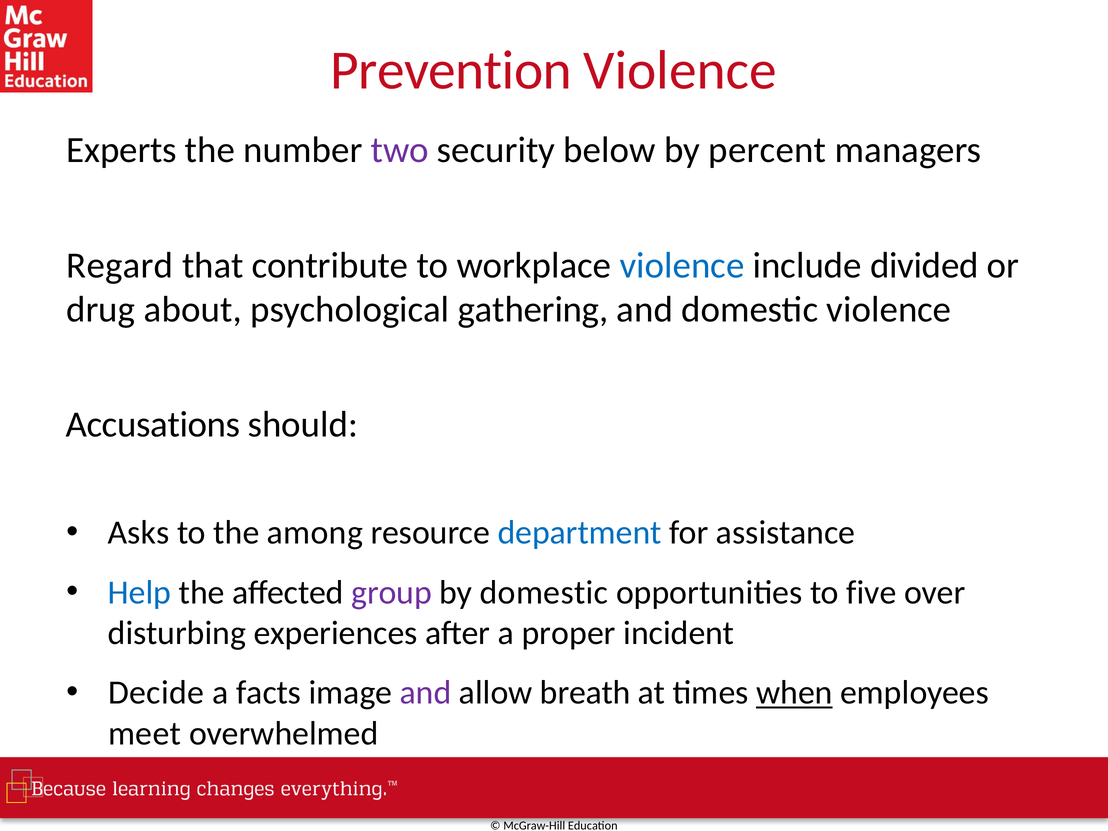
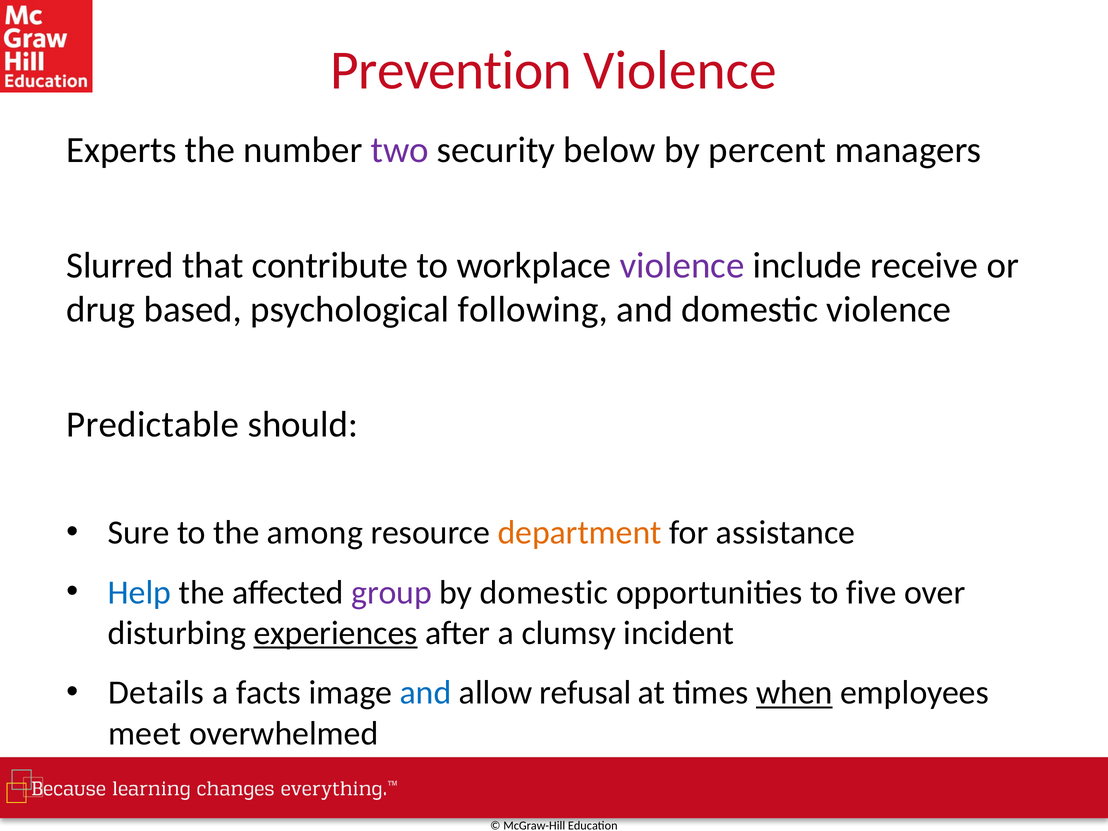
Regard: Regard -> Slurred (120, 265)
violence colour: blue -> purple (682, 265)
divided: divided -> receive (924, 265)
about: about -> based (193, 310)
gathering: gathering -> following (533, 310)
Accusations: Accusations -> Predictable (153, 425)
Asks: Asks -> Sure (139, 533)
department colour: blue -> orange (580, 533)
experiences underline: none -> present (336, 633)
proper: proper -> clumsy (569, 633)
Decide: Decide -> Details (156, 693)
and colour: purple -> blue (425, 693)
breath: breath -> refusal (585, 693)
